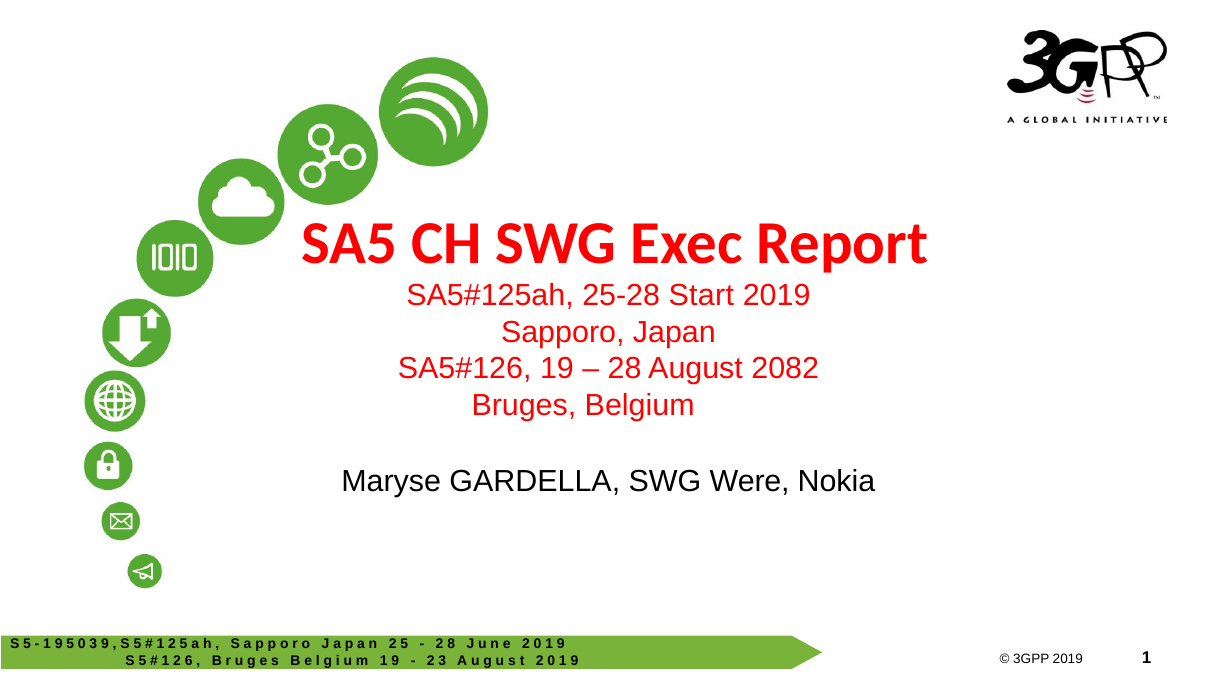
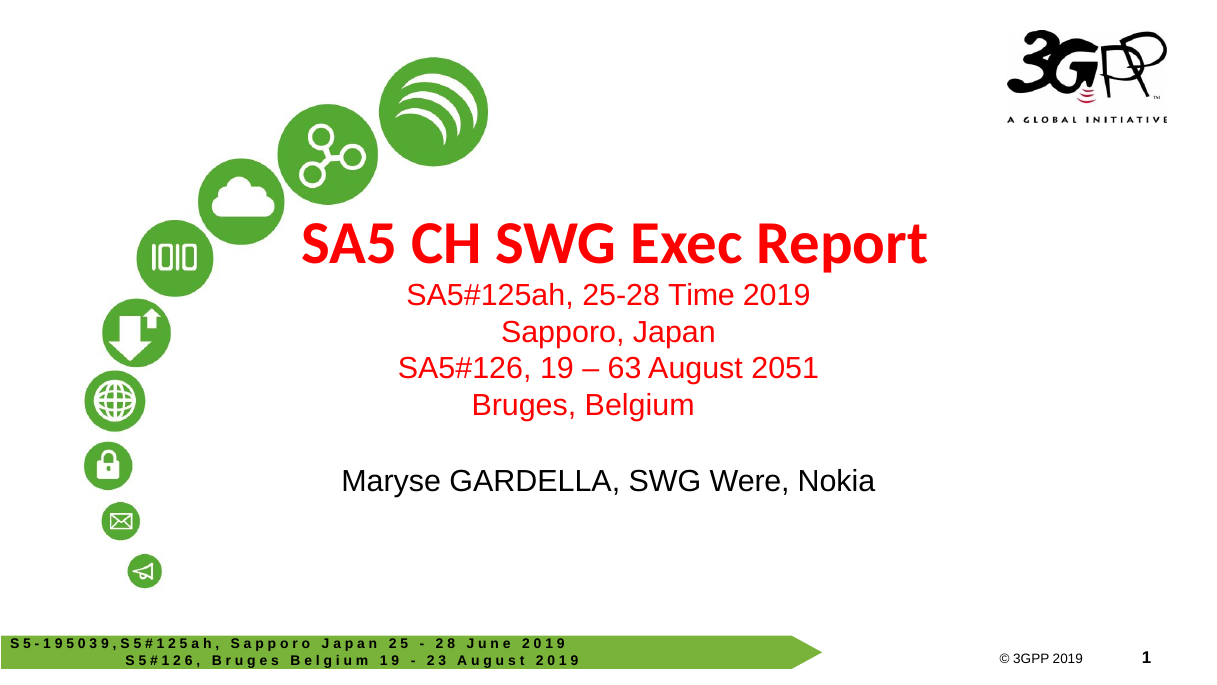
Start: Start -> Time (702, 296)
28: 28 -> 63 (625, 369)
2082: 2082 -> 2051 (785, 369)
